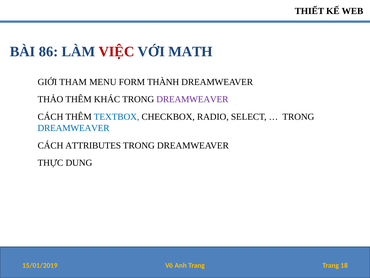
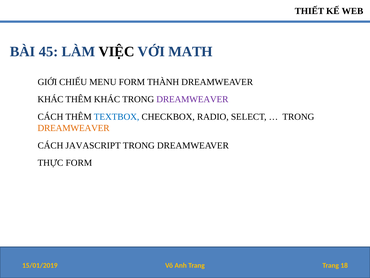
86: 86 -> 45 (48, 52)
VIỆC colour: red -> black (116, 52)
THAM: THAM -> CHIẾU (73, 82)
THẢO: THẢO -> KHÁC (51, 99)
DREAMWEAVER colour: blue -> orange (74, 128)
ATTRIBUTES: ATTRIBUTES -> JAVASCRIPT (93, 145)
THỰC DUNG: DUNG -> FORM (79, 163)
